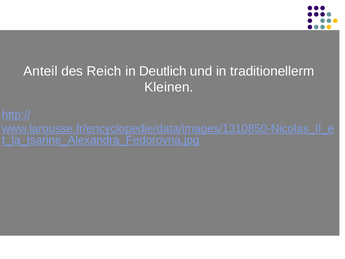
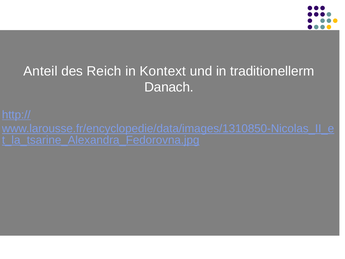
Deutlich: Deutlich -> Kontext (163, 71)
Kleinen: Kleinen -> Danach (169, 87)
